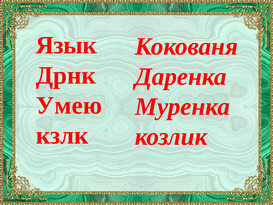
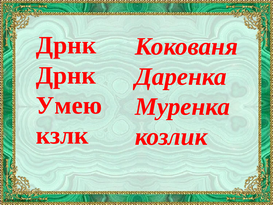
Язык: Язык -> Дрнк (66, 45)
